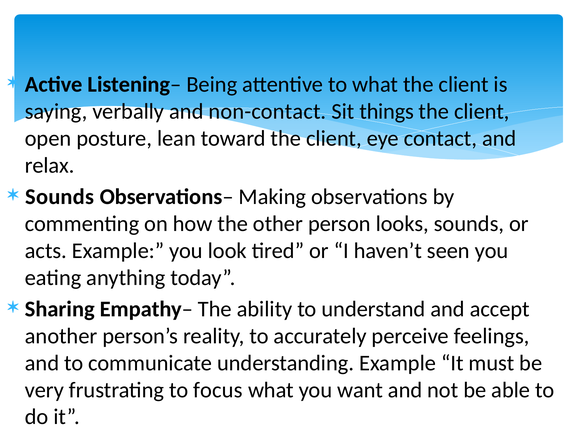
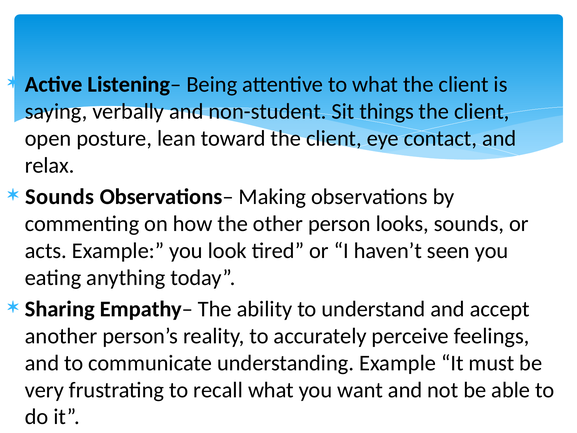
non-contact: non-contact -> non-student (268, 111)
focus: focus -> recall (218, 390)
